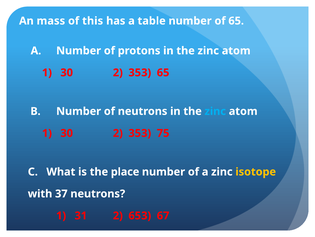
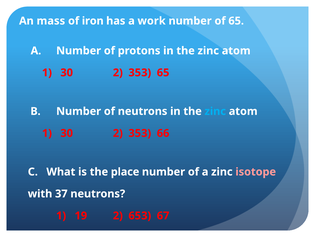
this: this -> iron (93, 21)
table: table -> work (152, 21)
75: 75 -> 66 (163, 133)
isotope colour: yellow -> pink (256, 171)
31: 31 -> 19 (81, 215)
